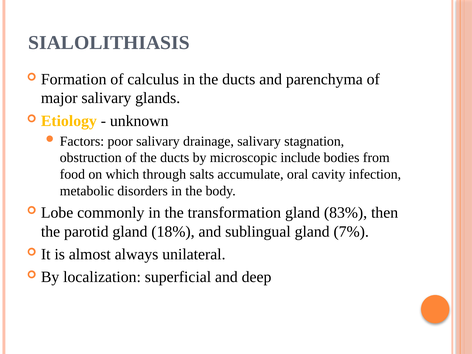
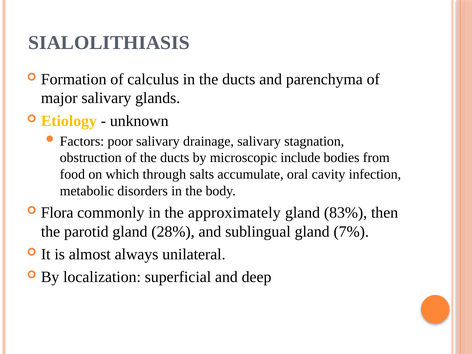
Lobe: Lobe -> Flora (57, 213)
transformation: transformation -> approximately (234, 213)
18%: 18% -> 28% (173, 231)
